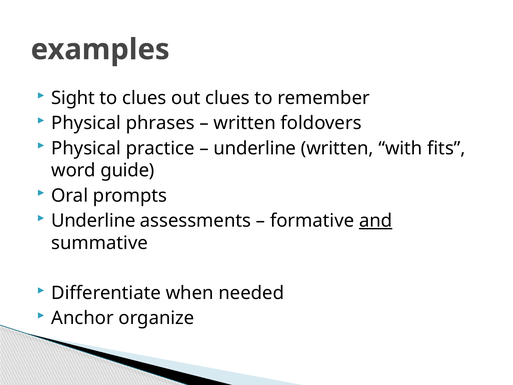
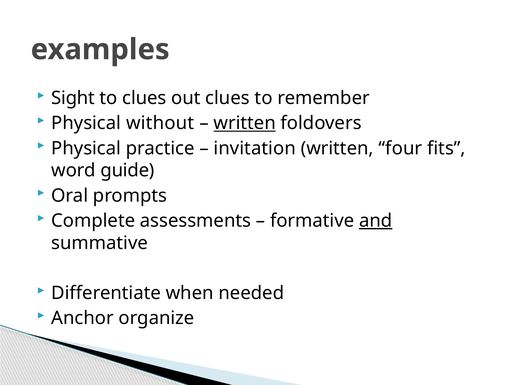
phrases: phrases -> without (160, 123)
written underline: none -> present (245, 123)
underline: underline -> invitation (255, 148)
with: with -> four (400, 148)
Underline: Underline -> Complete (93, 221)
